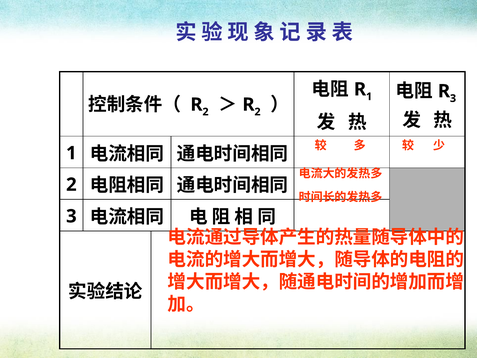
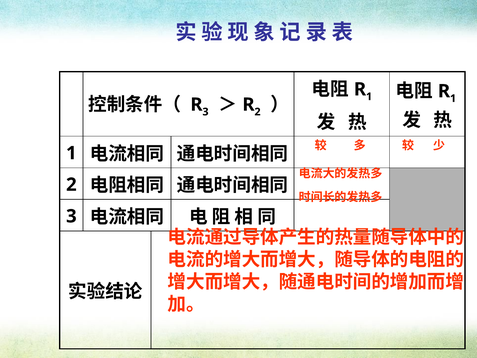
3: 3 -> 1 (453, 98)
2: 2 -> 3 (206, 112)
